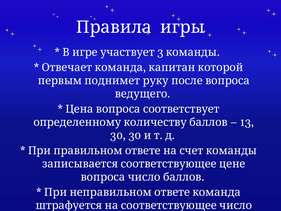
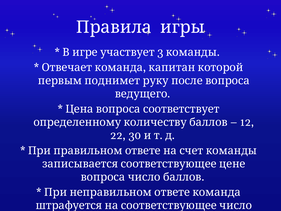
13: 13 -> 12 (247, 122)
30: 30 -> 22 (118, 135)
